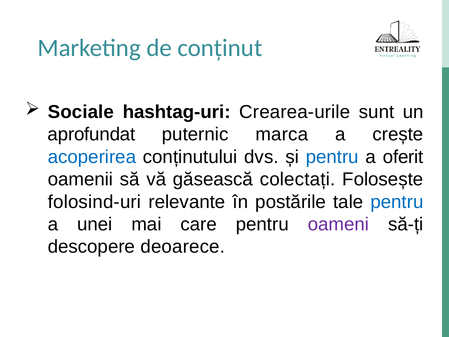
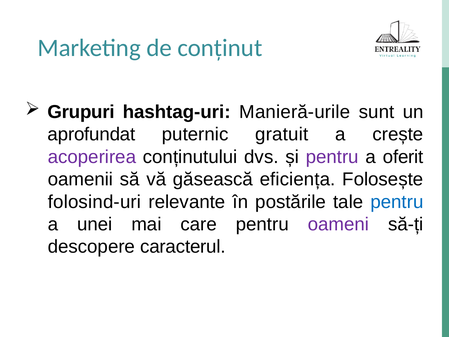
Sociale: Sociale -> Grupuri (81, 112)
Crearea-urile: Crearea-urile -> Manieră-urile (295, 112)
marca: marca -> gratuit (282, 134)
acoperirea colour: blue -> purple (92, 157)
pentru colour: blue -> purple (332, 157)
colectați: colectați -> eficiența (298, 179)
deoarece: deoarece -> caracterul (183, 247)
